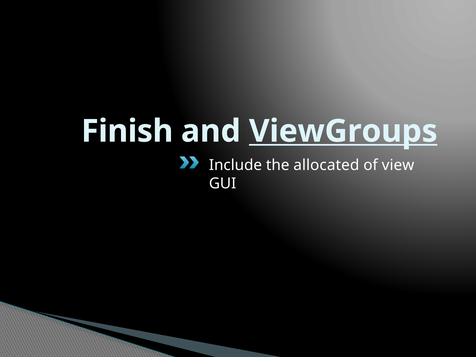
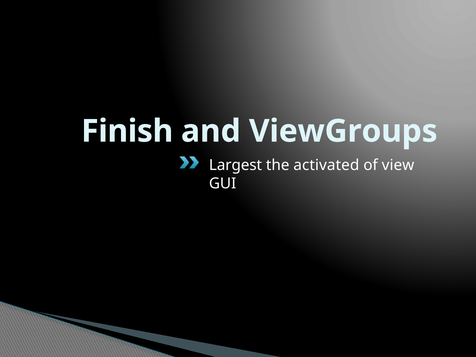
ViewGroups underline: present -> none (343, 131)
Include: Include -> Largest (236, 165)
allocated: allocated -> activated (326, 165)
